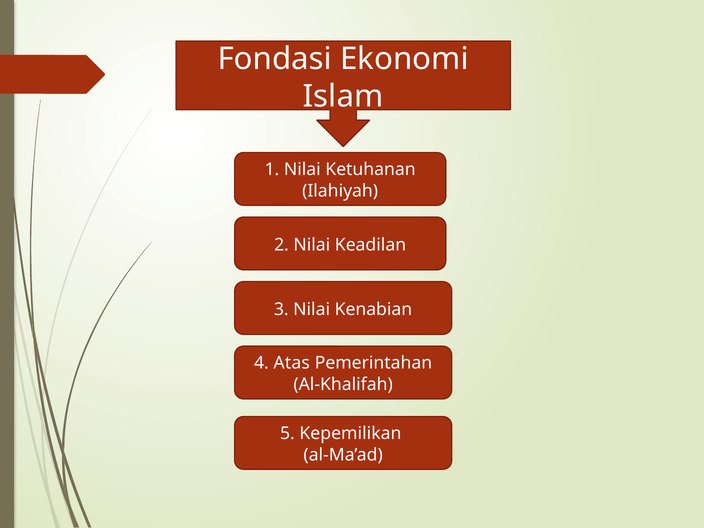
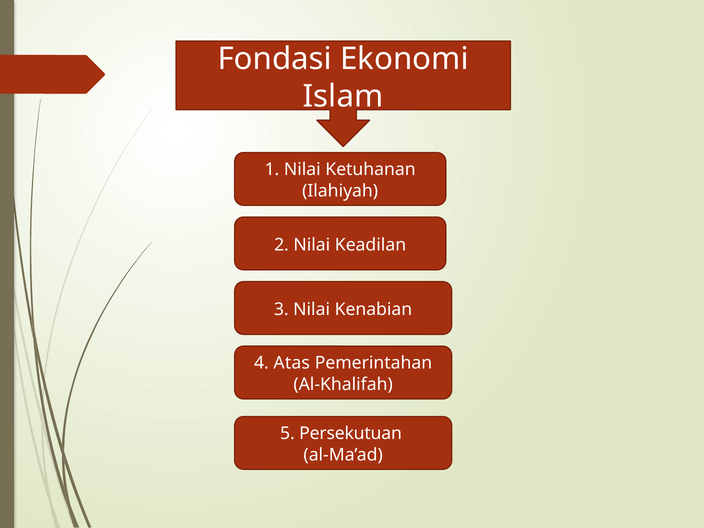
Kepemilikan: Kepemilikan -> Persekutuan (351, 434)
